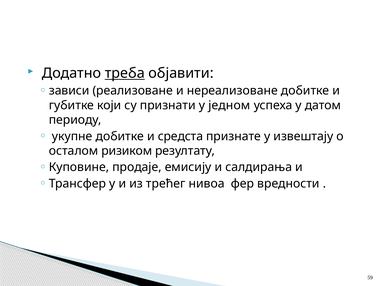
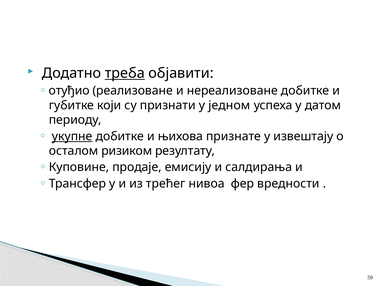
зависи: зависи -> отуђио (69, 91)
укупне underline: none -> present (72, 137)
средста: средста -> њихова (180, 137)
